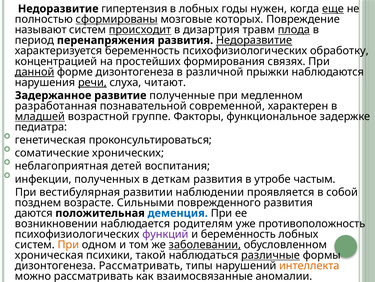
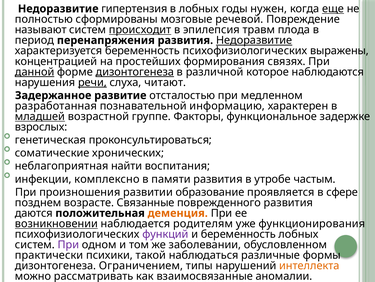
сформированы underline: present -> none (117, 19)
которых: которых -> речевой (239, 19)
дизартрия: дизартрия -> эпилепсия (211, 30)
плода underline: present -> none (294, 30)
обработку: обработку -> выражены (340, 51)
дизонтогенеза underline: none -> present (135, 72)
прыжки: прыжки -> которое (268, 72)
полученные: полученные -> отсталостью (182, 95)
современной: современной -> информацию (227, 106)
педиатра: педиатра -> взрослых (41, 127)
детей: детей -> найти (127, 166)
полученных: полученных -> комплексно (107, 179)
деткам: деткам -> памяти (171, 179)
вестибулярная: вестибулярная -> произношения (80, 192)
наблюдении: наблюдении -> образование (210, 192)
собой: собой -> сфере (342, 192)
Сильными: Сильными -> Связанные (146, 202)
деменция colour: blue -> orange (178, 213)
возникновении underline: none -> present (56, 223)
противоположность: противоположность -> функционирования (312, 223)
При colour: orange -> purple (68, 244)
заболевании underline: present -> none (205, 244)
хроническая: хроническая -> практически (49, 255)
различные underline: present -> none (271, 255)
дизонтогенеза Рассматривать: Рассматривать -> Ограничением (141, 265)
